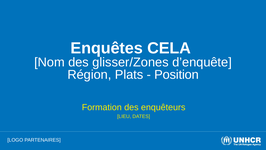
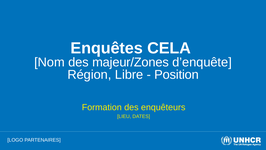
glisser/Zones: glisser/Zones -> majeur/Zones (131, 62)
Plats: Plats -> Libre (129, 75)
